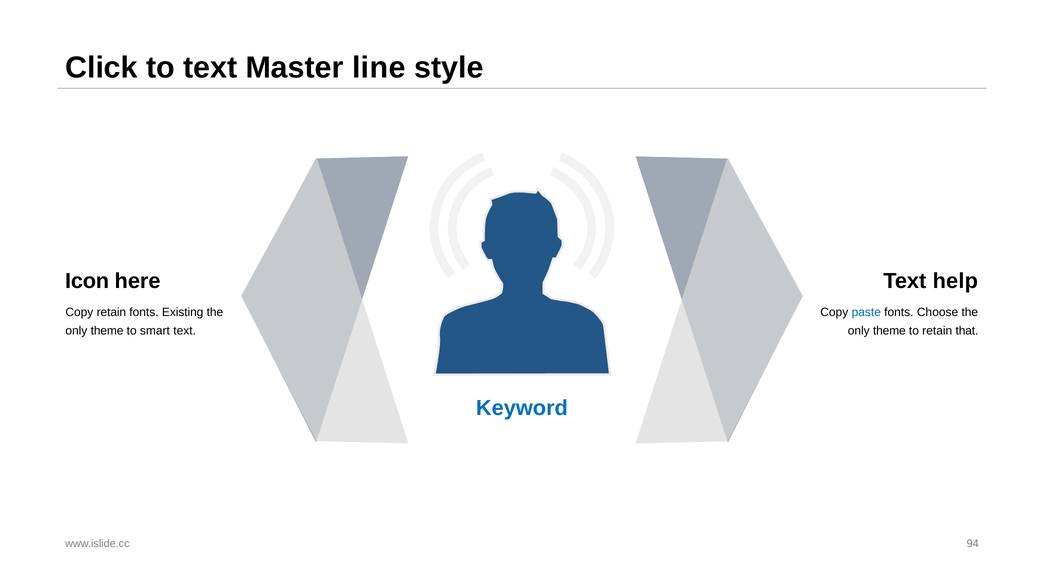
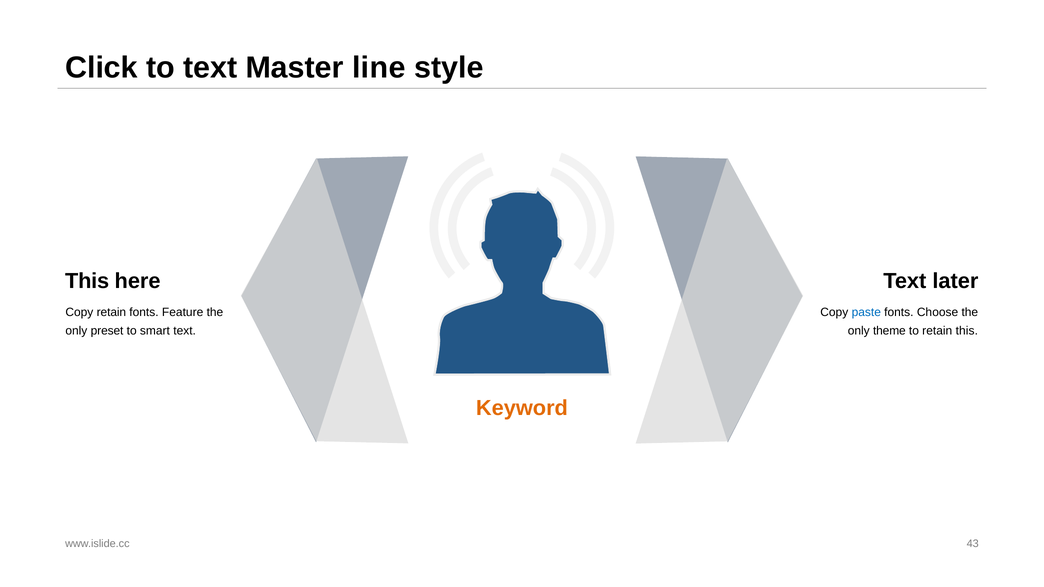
Icon: Icon -> This (87, 281)
help: help -> later (955, 281)
Existing: Existing -> Feature (183, 312)
theme: theme -> preset (107, 331)
retain that: that -> this (967, 331)
Keyword colour: blue -> orange (522, 408)
94: 94 -> 43 (973, 544)
